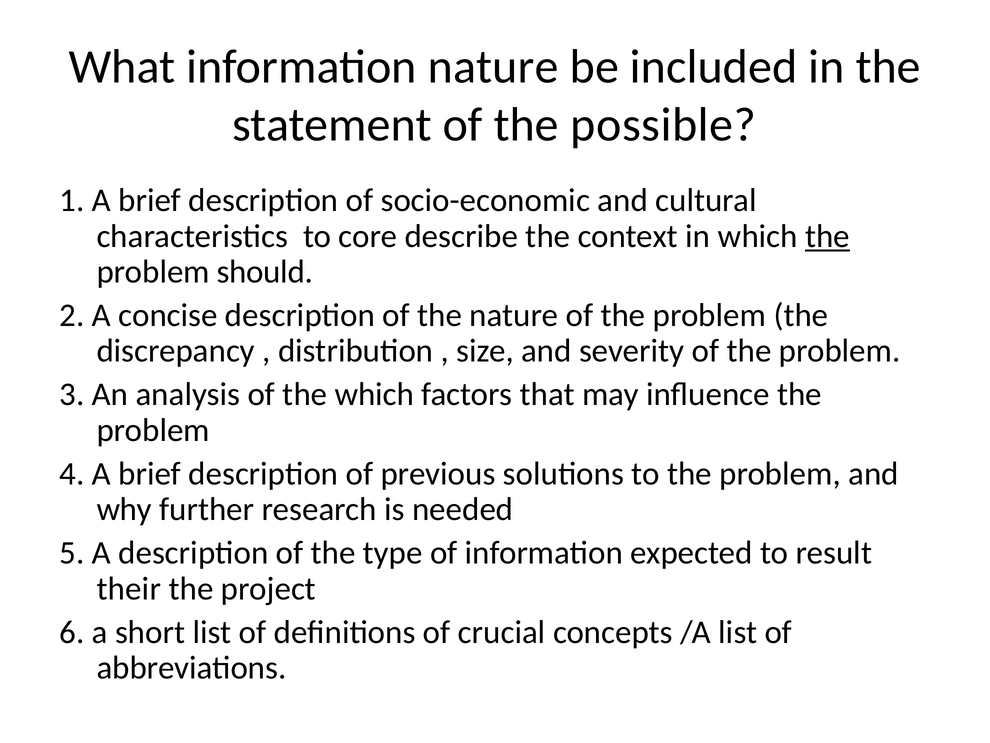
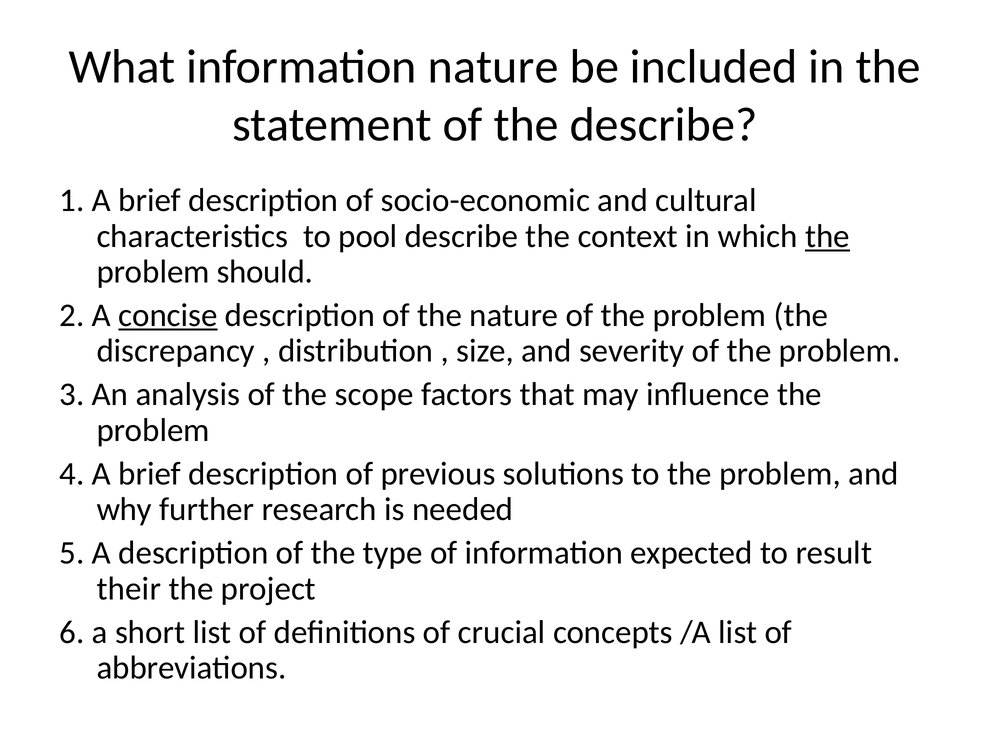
the possible: possible -> describe (664, 125)
core: core -> pool (368, 236)
concise underline: none -> present (168, 315)
the which: which -> scope (374, 394)
